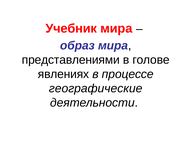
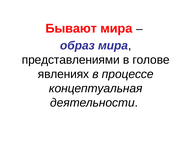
Учебник: Учебник -> Бывают (71, 28)
географические: географические -> концептуальная (96, 89)
